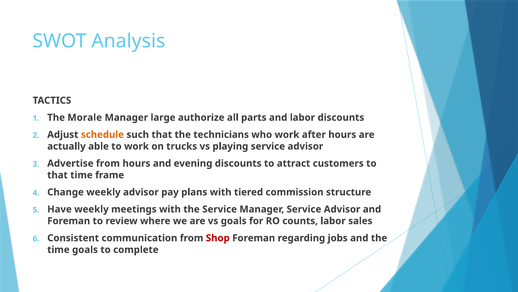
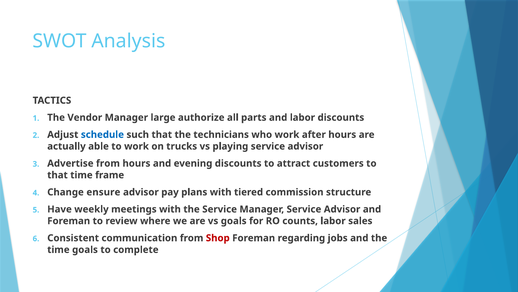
Morale: Morale -> Vendor (85, 117)
schedule colour: orange -> blue (102, 134)
Change weekly: weekly -> ensure (103, 192)
